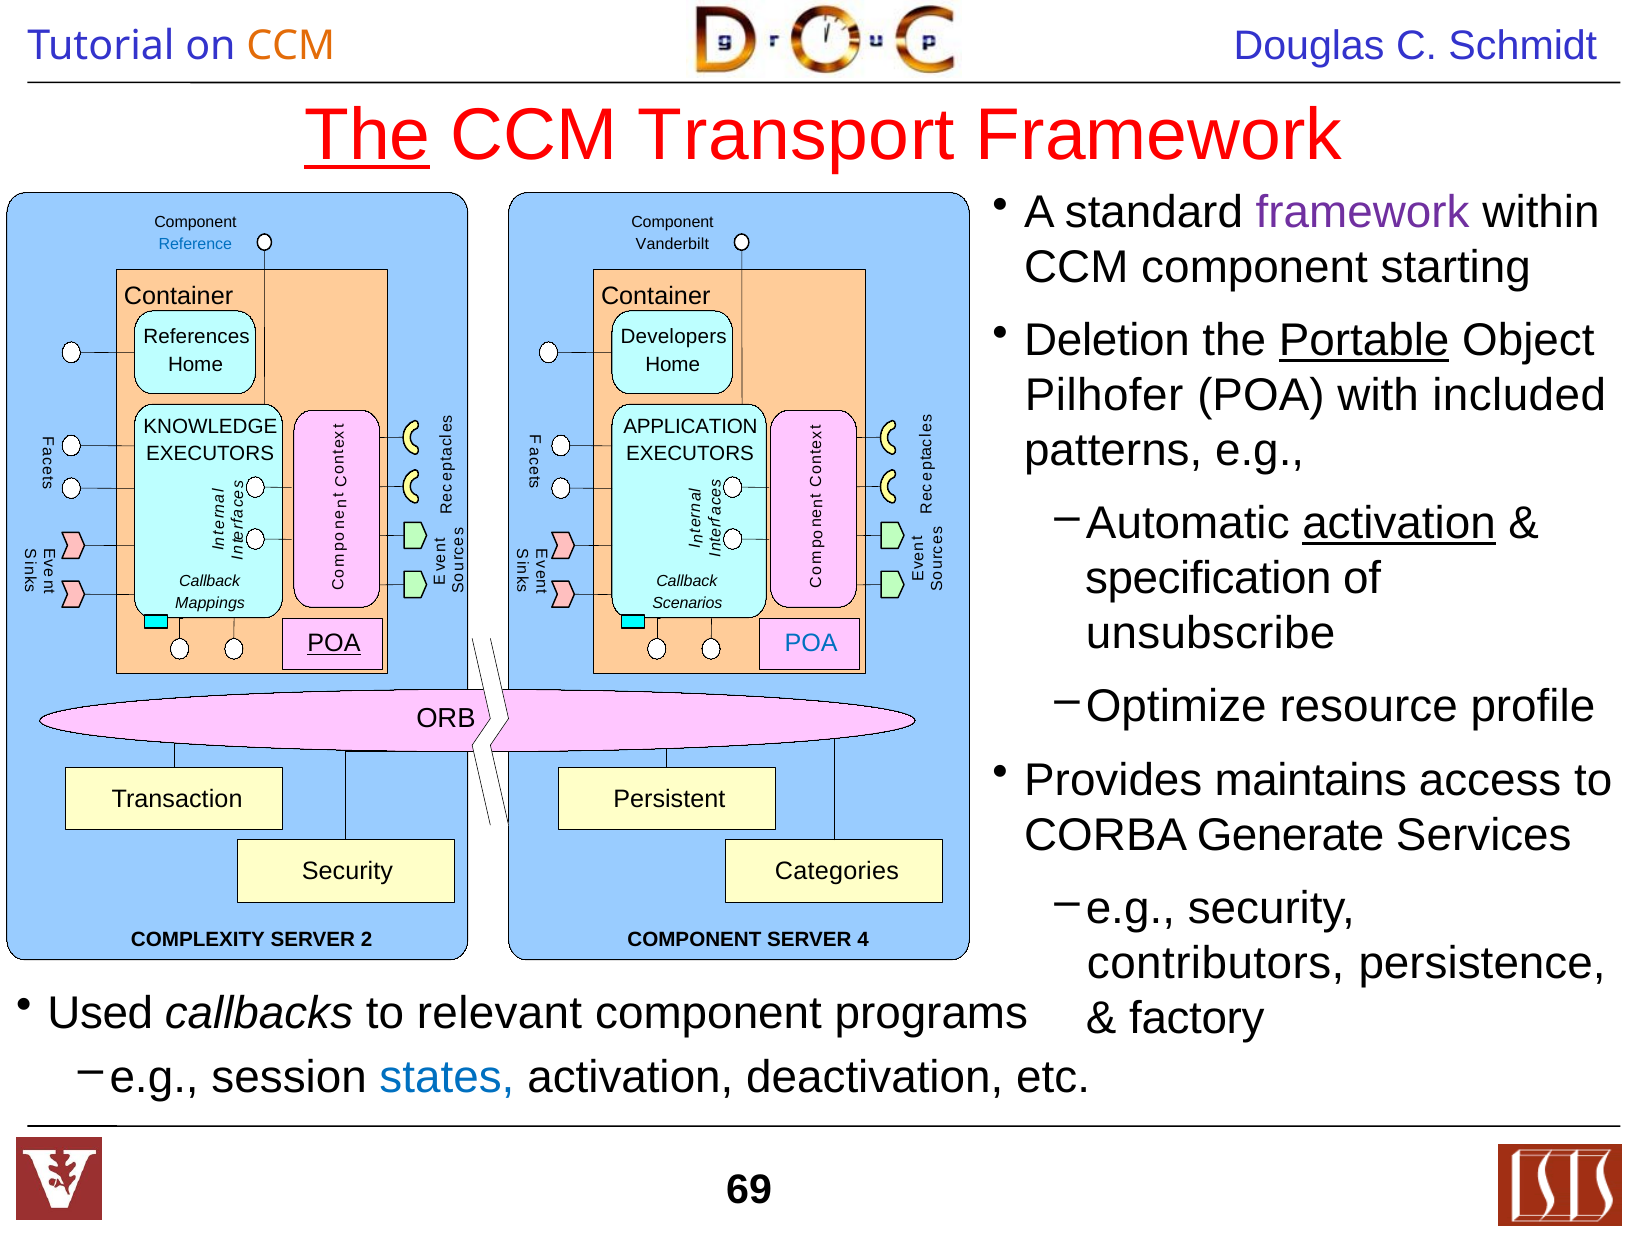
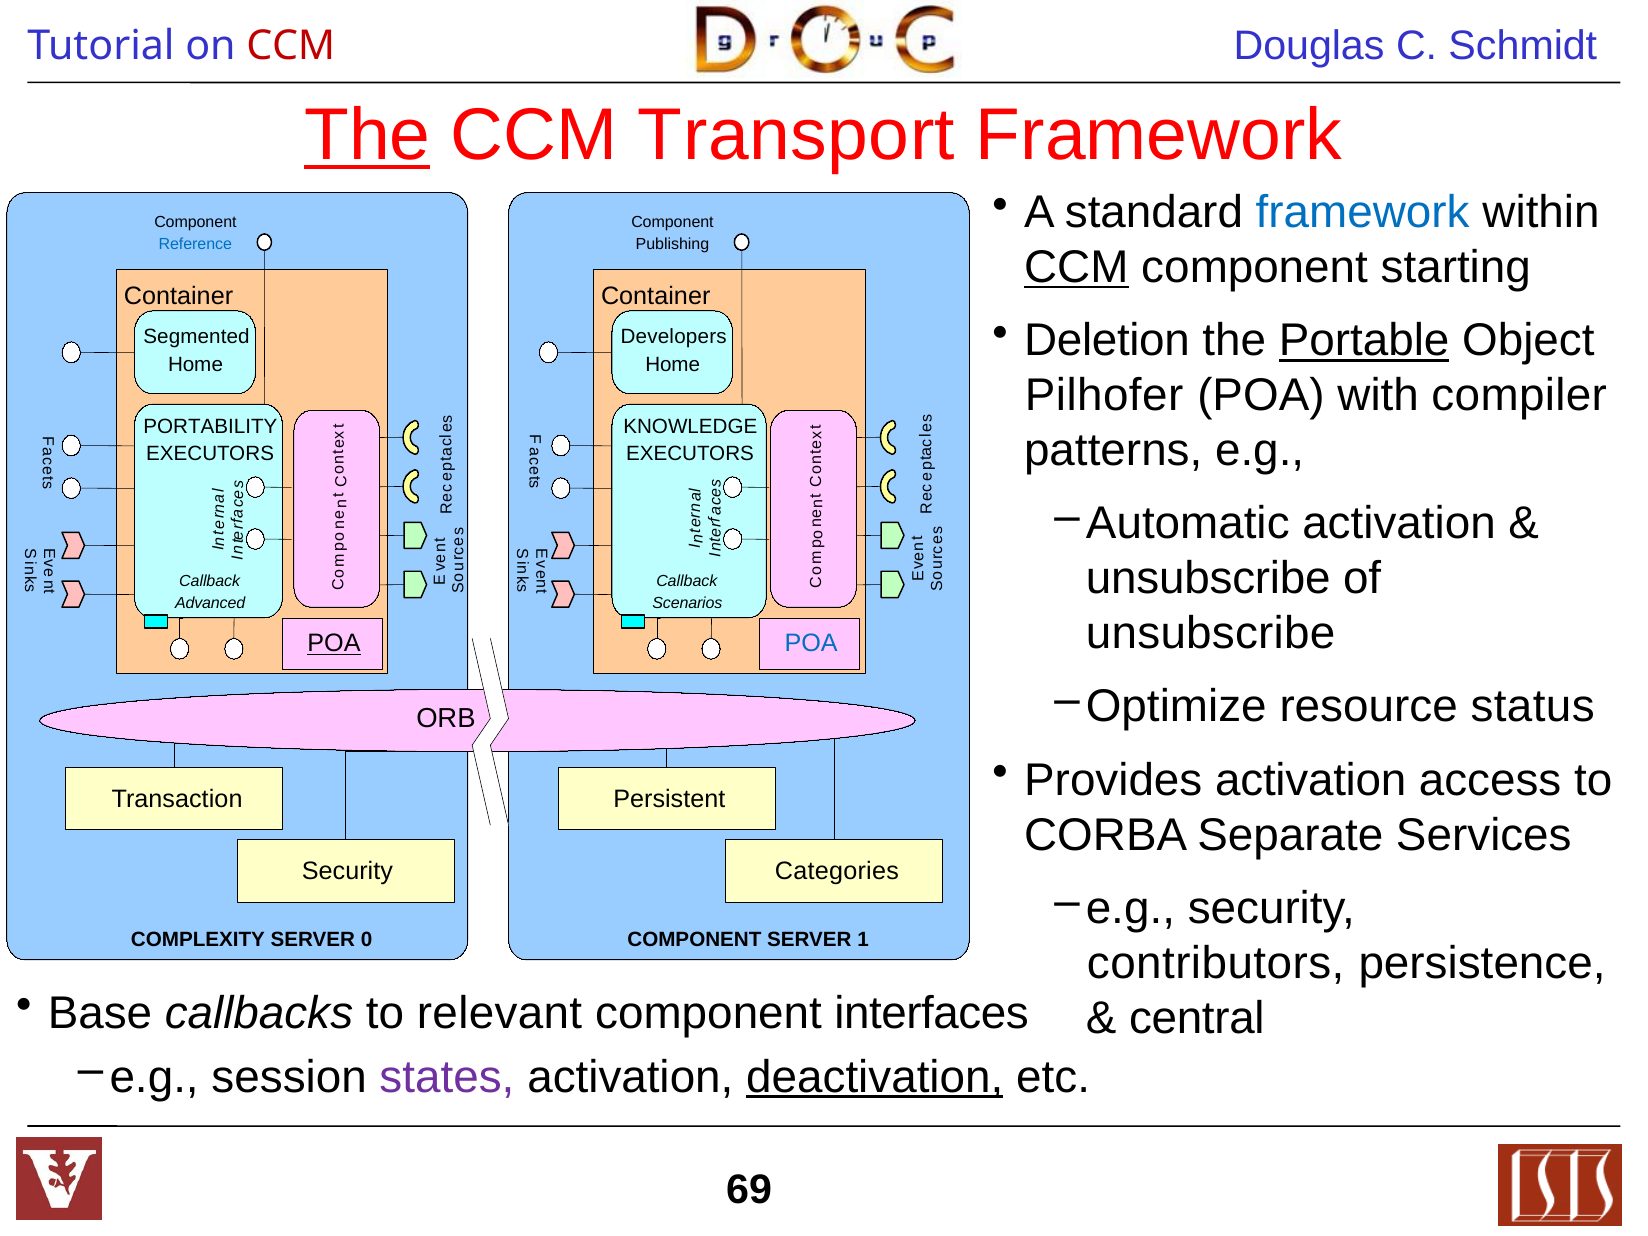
CCM colour: orange -> red (291, 46)
framework colour: purple -> blue (1363, 212)
Vanderbilt: Vanderbilt -> Publishing (672, 244)
CCM underline: none -> present (1076, 267)
References: References -> Segmented (197, 337)
included: included -> compiler (1519, 395)
KNOWLEDGE: KNOWLEDGE -> PORTABILITY (210, 426)
APPLICATION: APPLICATION -> KNOWLEDGE (690, 426)
activation underline: present -> none (1399, 524)
specification: specification -> unsubscribe (1208, 579)
Mappings: Mappings -> Advanced (210, 604)
profile: profile -> status (1533, 707)
Provides maintains: maintains -> activation (1311, 780)
Generate: Generate -> Separate (1290, 835)
2: 2 -> 0 (367, 940)
4: 4 -> 1 (863, 940)
Used: Used -> Base (100, 1013)
programs: programs -> interfaces (932, 1013)
factory: factory -> central (1197, 1018)
states colour: blue -> purple (447, 1077)
deactivation underline: none -> present (875, 1077)
